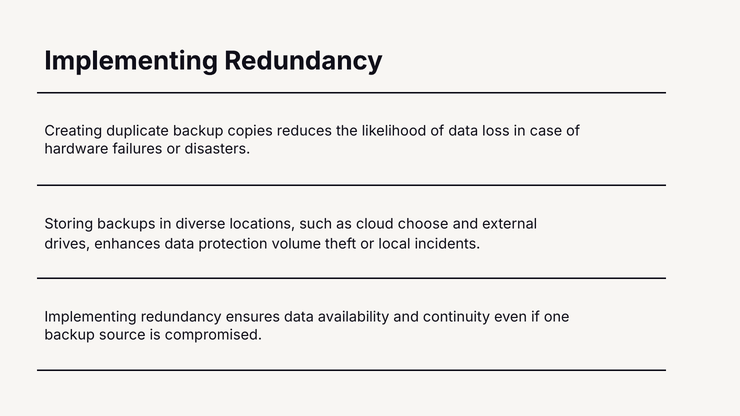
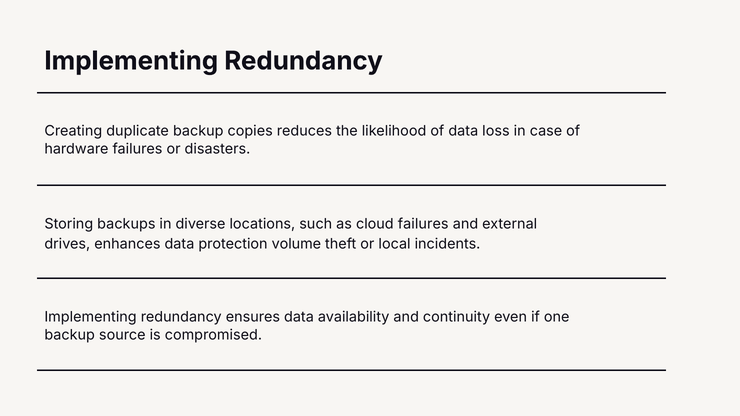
cloud choose: choose -> failures (423, 224)
